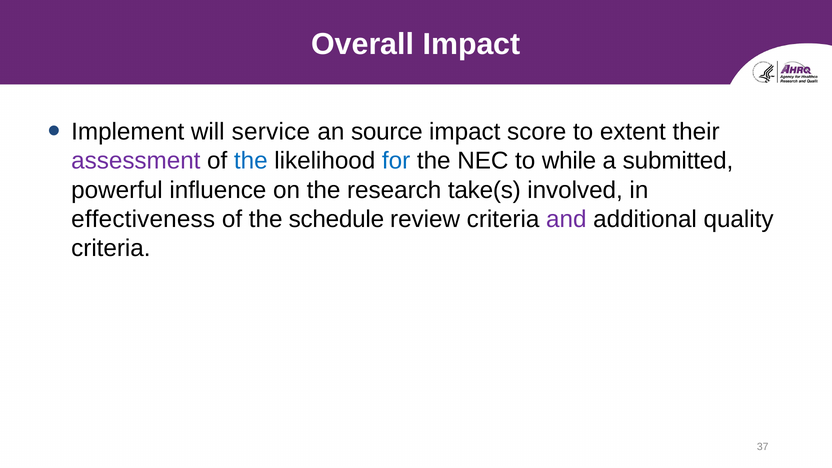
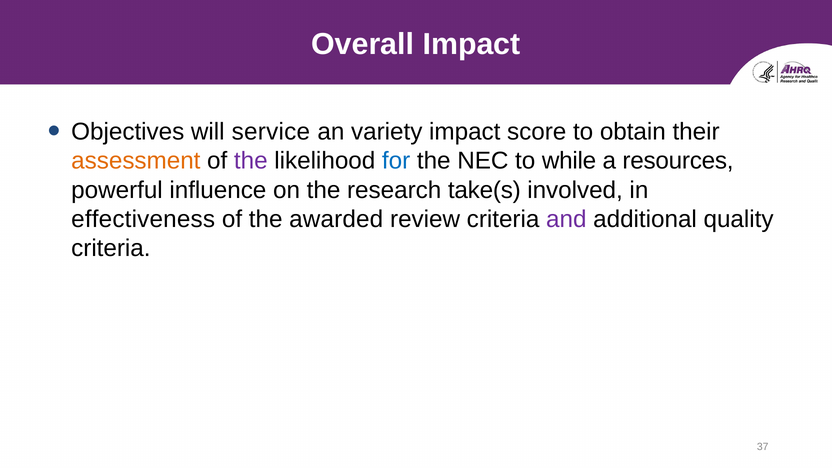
Implement: Implement -> Objectives (128, 132)
source: source -> variety (387, 132)
extent: extent -> obtain (633, 132)
assessment colour: purple -> orange (136, 161)
the colour: blue -> purple (251, 161)
submitted: submitted -> resources (678, 161)
schedule: schedule -> awarded (336, 219)
